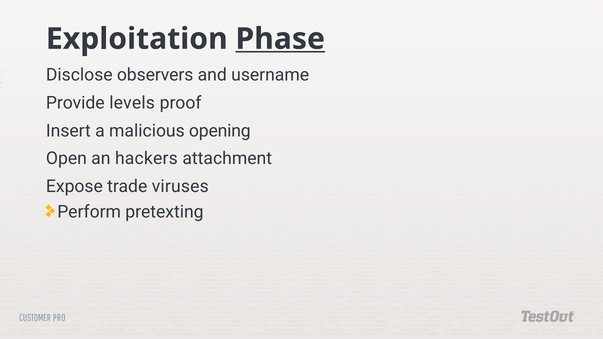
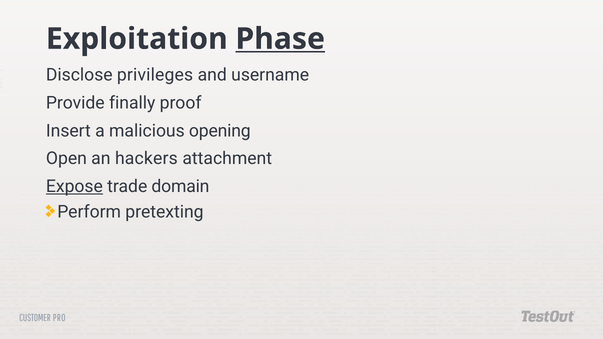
observers: observers -> privileges (155, 75)
levels: levels -> finally (132, 103)
Expose underline: none -> present (74, 187)
viruses: viruses -> domain (180, 187)
